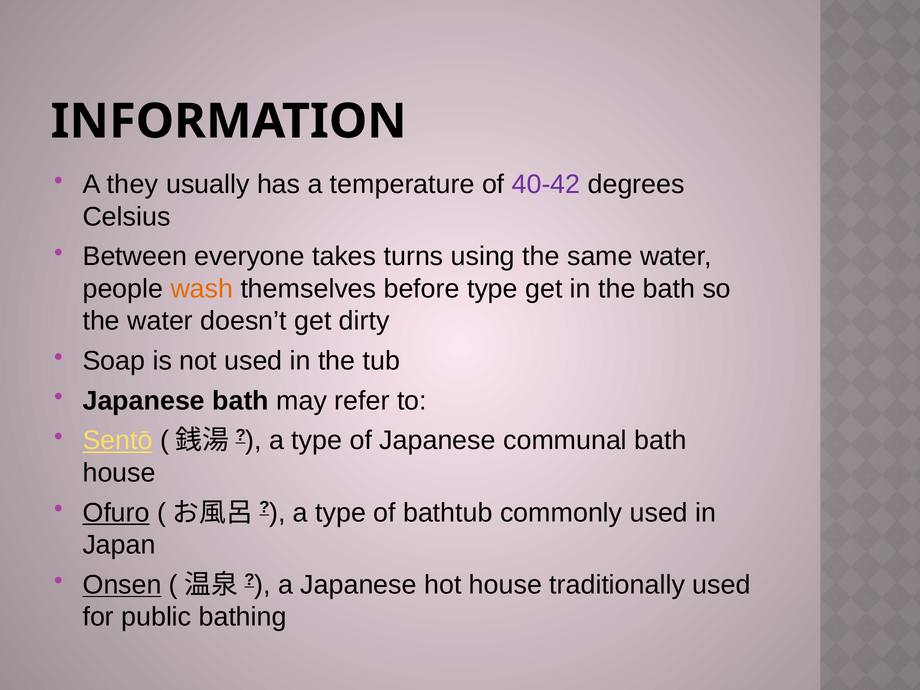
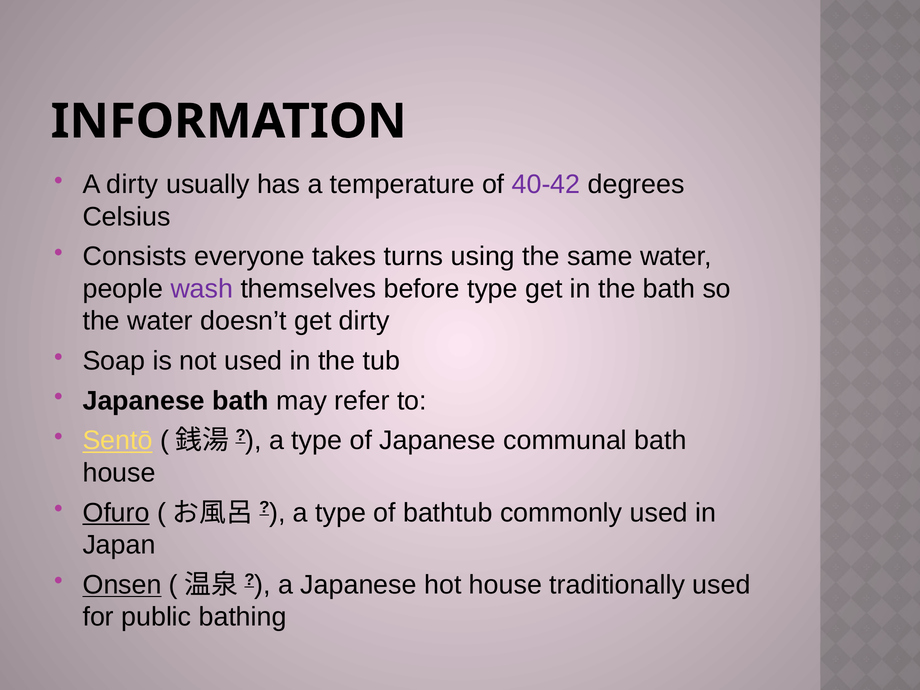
A they: they -> dirty (132, 184)
Between: Between -> Consists (135, 257)
wash colour: orange -> purple (202, 289)
